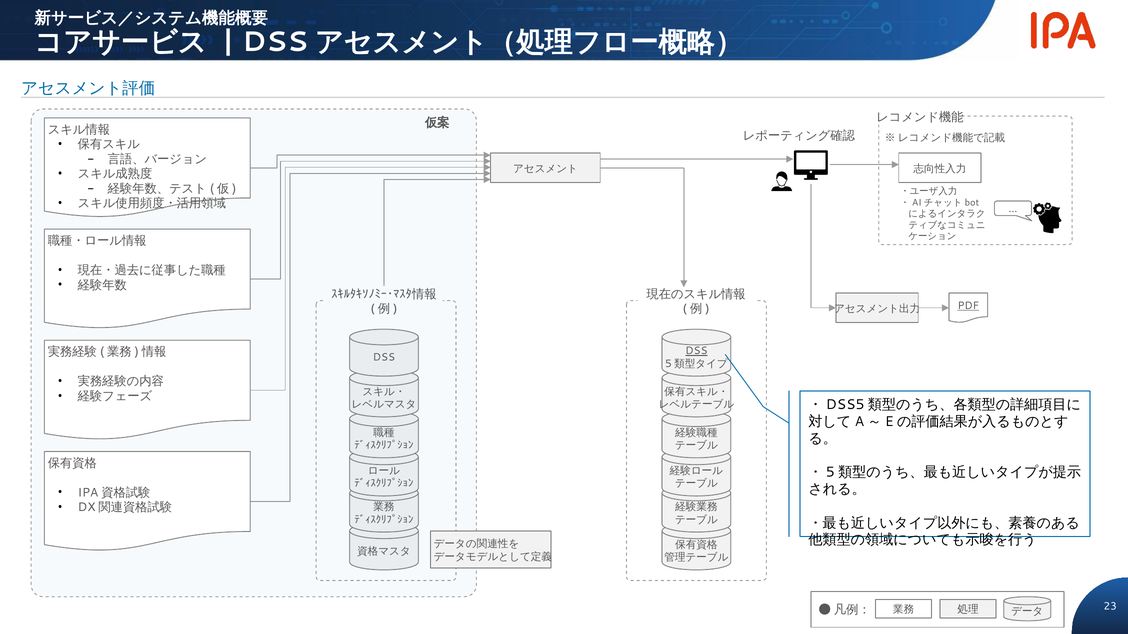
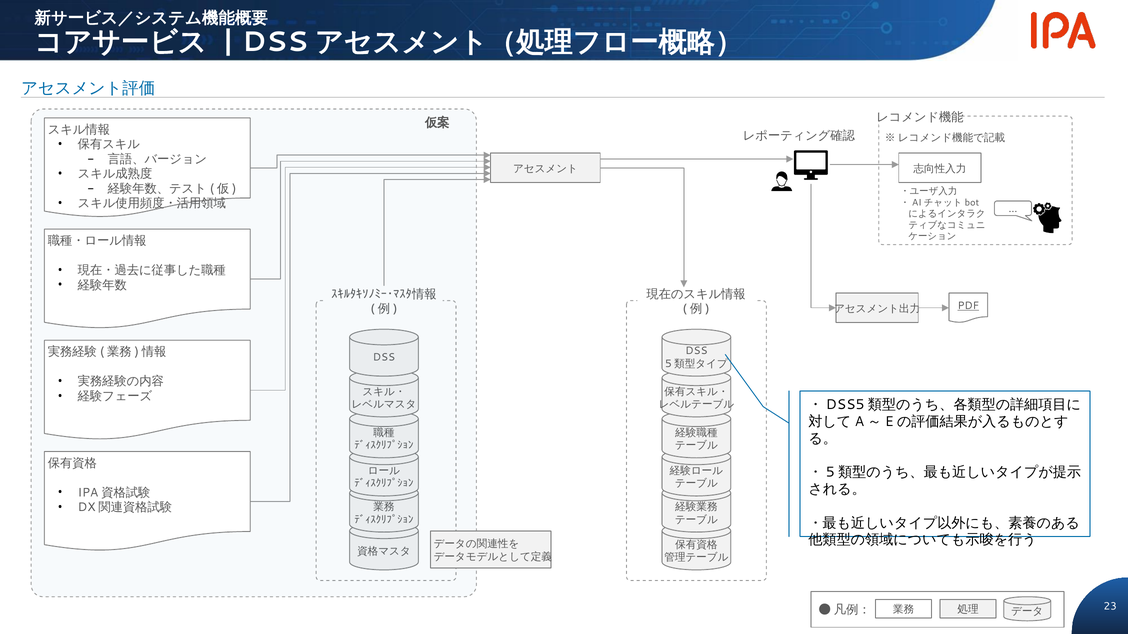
DSS underline: present -> none (696, 351)
